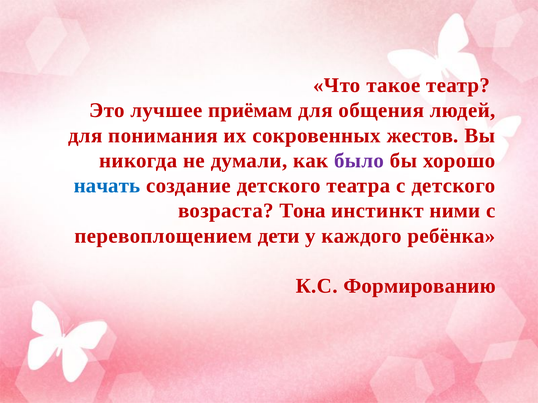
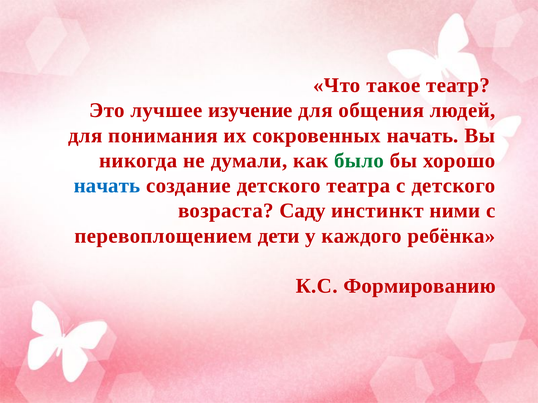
приёмам: приёмам -> изучение (250, 111)
сокровенных жестов: жестов -> начать (423, 136)
было colour: purple -> green (359, 161)
Тона: Тона -> Саду (303, 211)
